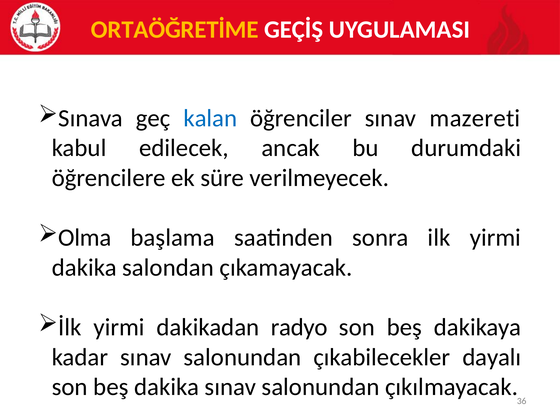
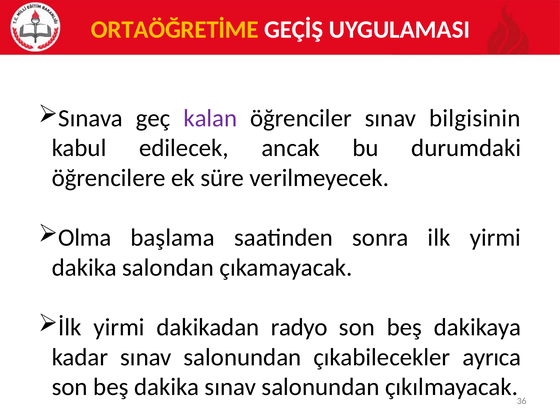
kalan colour: blue -> purple (210, 118)
mazereti: mazereti -> bilgisinin (475, 118)
dayalı: dayalı -> ayrıca (492, 357)
